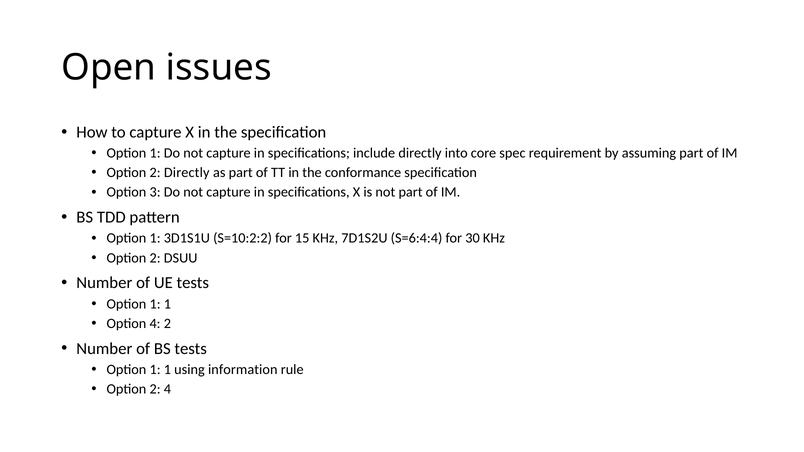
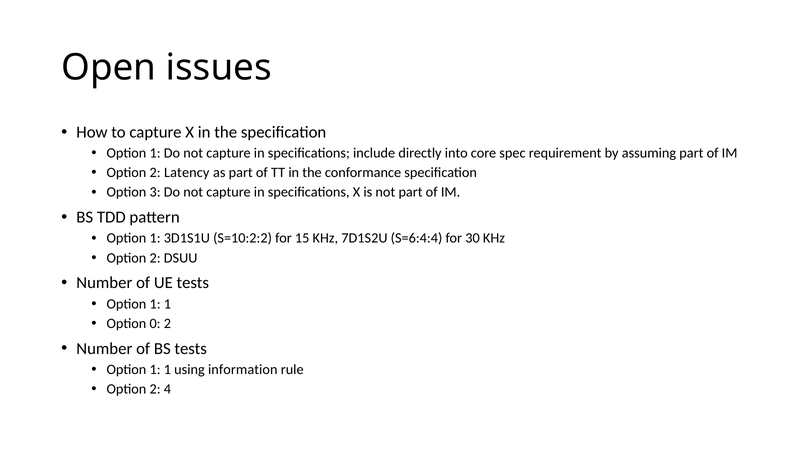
2 Directly: Directly -> Latency (187, 173)
Option 4: 4 -> 0 (155, 324)
